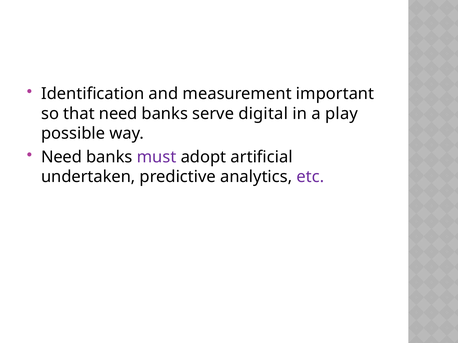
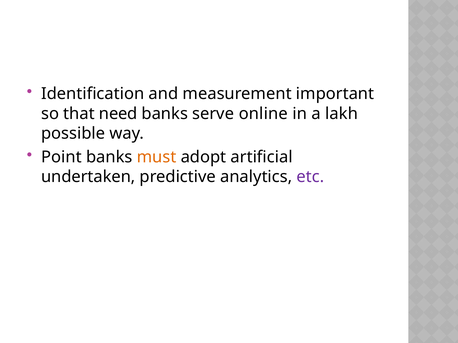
digital: digital -> online (263, 114)
play: play -> lakh (342, 114)
Need: Need -> Point (61, 157)
must colour: purple -> orange (157, 157)
